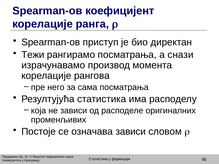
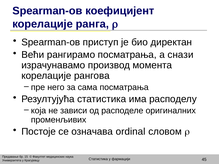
Тежи: Тежи -> Већи (33, 55)
означава зависи: зависи -> ordinal (131, 132)
